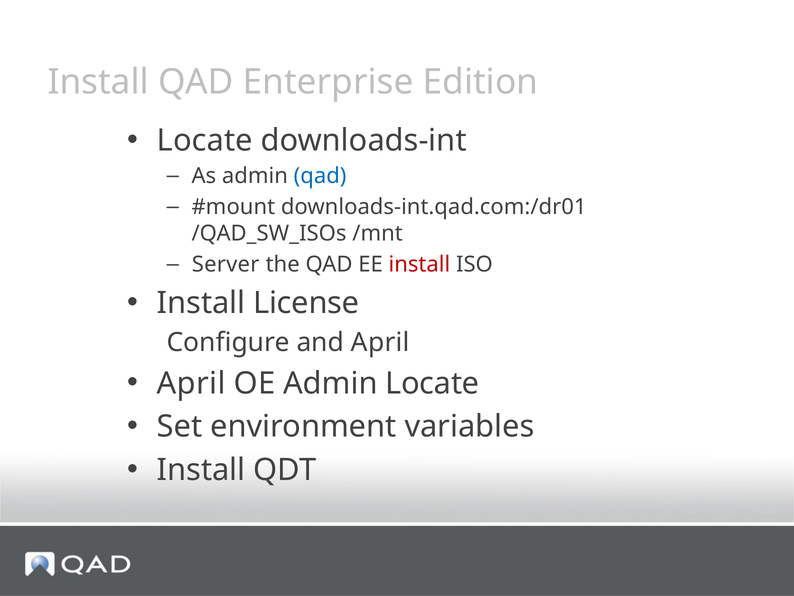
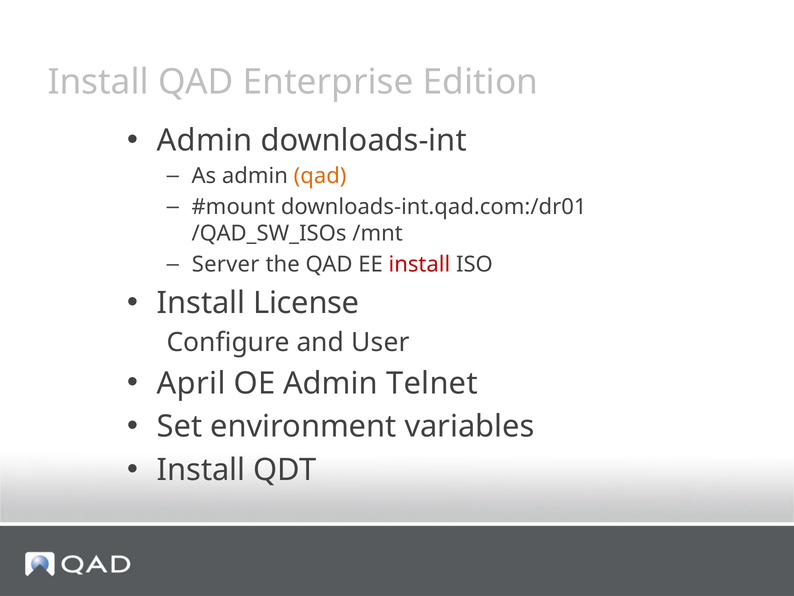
Locate: Locate -> Admin (205, 140)
qad colour: blue -> orange (320, 176)
and April: April -> User (380, 342)
Admin Locate: Locate -> Telnet (432, 383)
